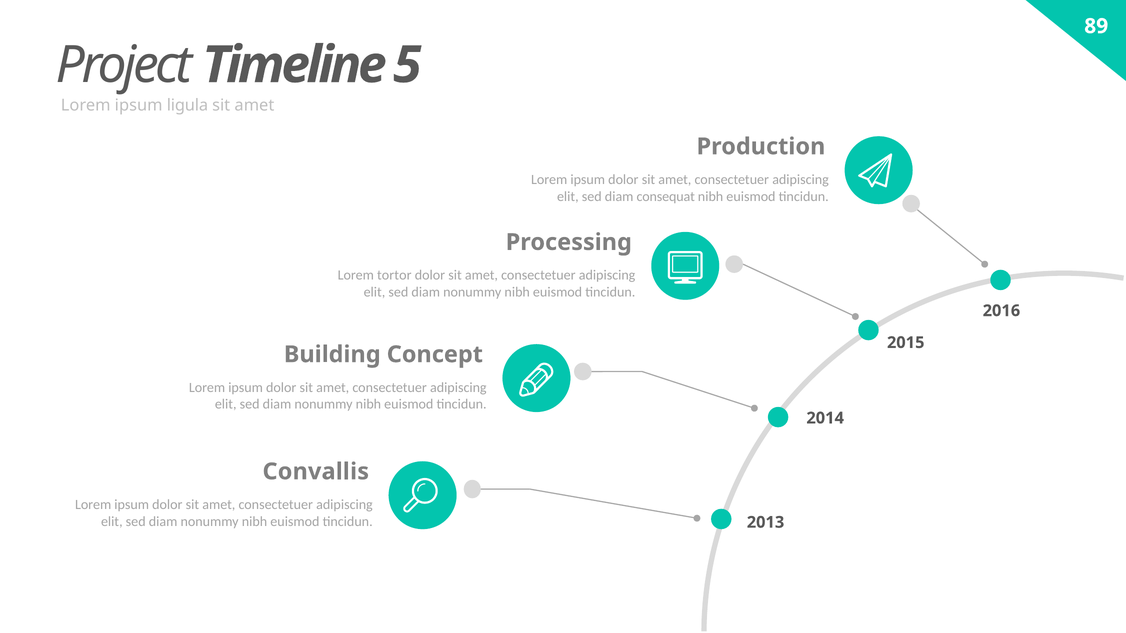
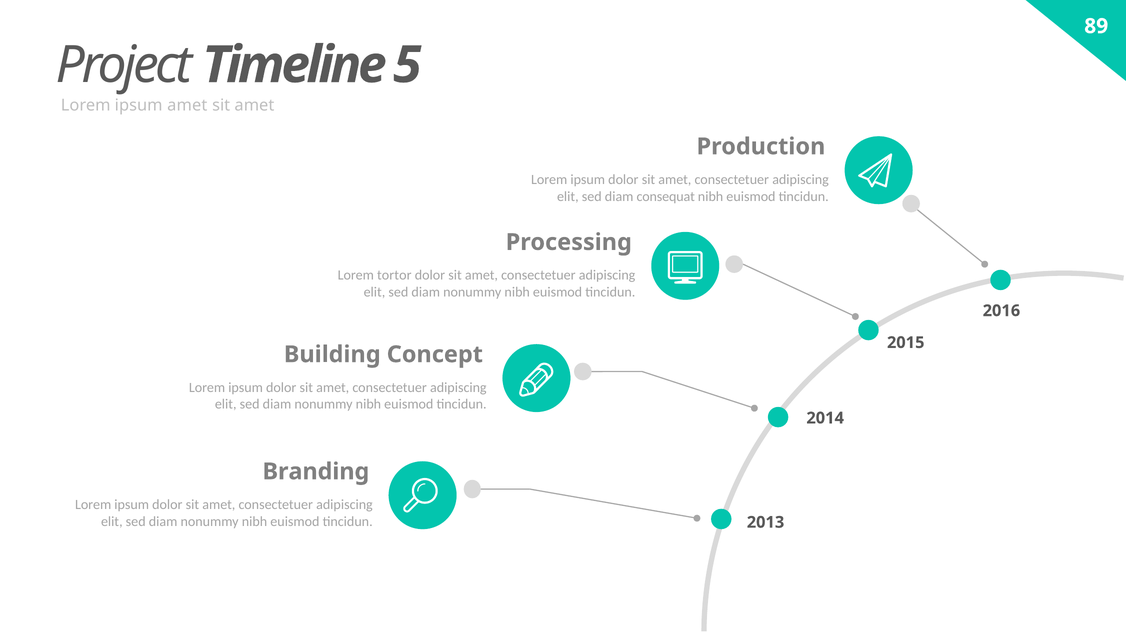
ipsum ligula: ligula -> amet (187, 106)
Convallis: Convallis -> Branding (316, 472)
